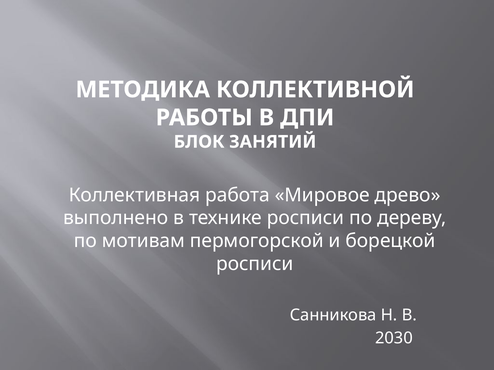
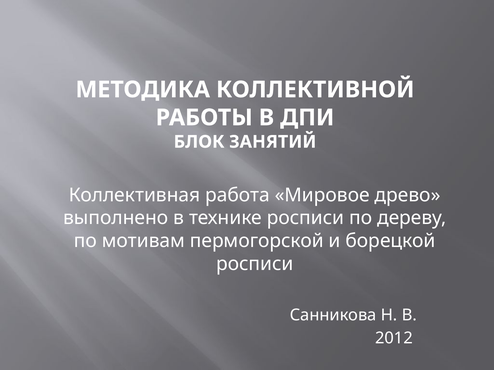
2030: 2030 -> 2012 (394, 339)
